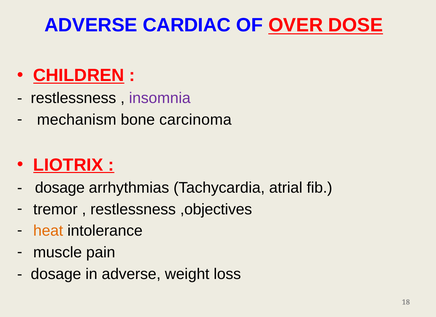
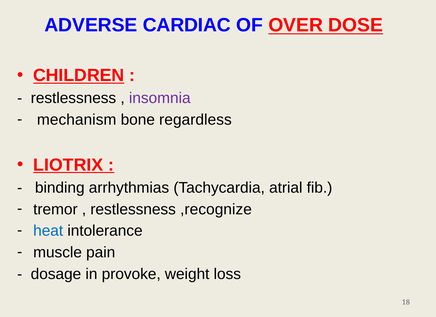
carcinoma: carcinoma -> regardless (195, 120)
dosage: dosage -> binding (60, 188)
,objectives: ,objectives -> ,recognize (216, 209)
heat colour: orange -> blue (48, 231)
in adverse: adverse -> provoke (131, 274)
